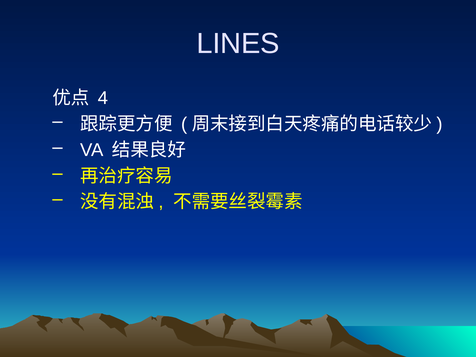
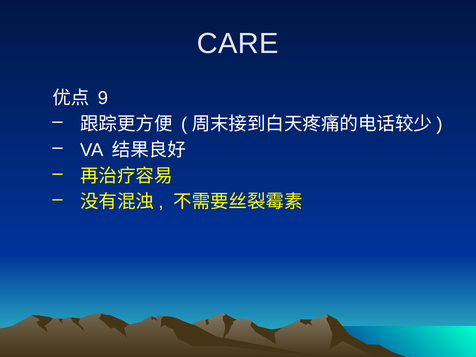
LINES: LINES -> CARE (238, 44)
4: 4 -> 9 (103, 98)
